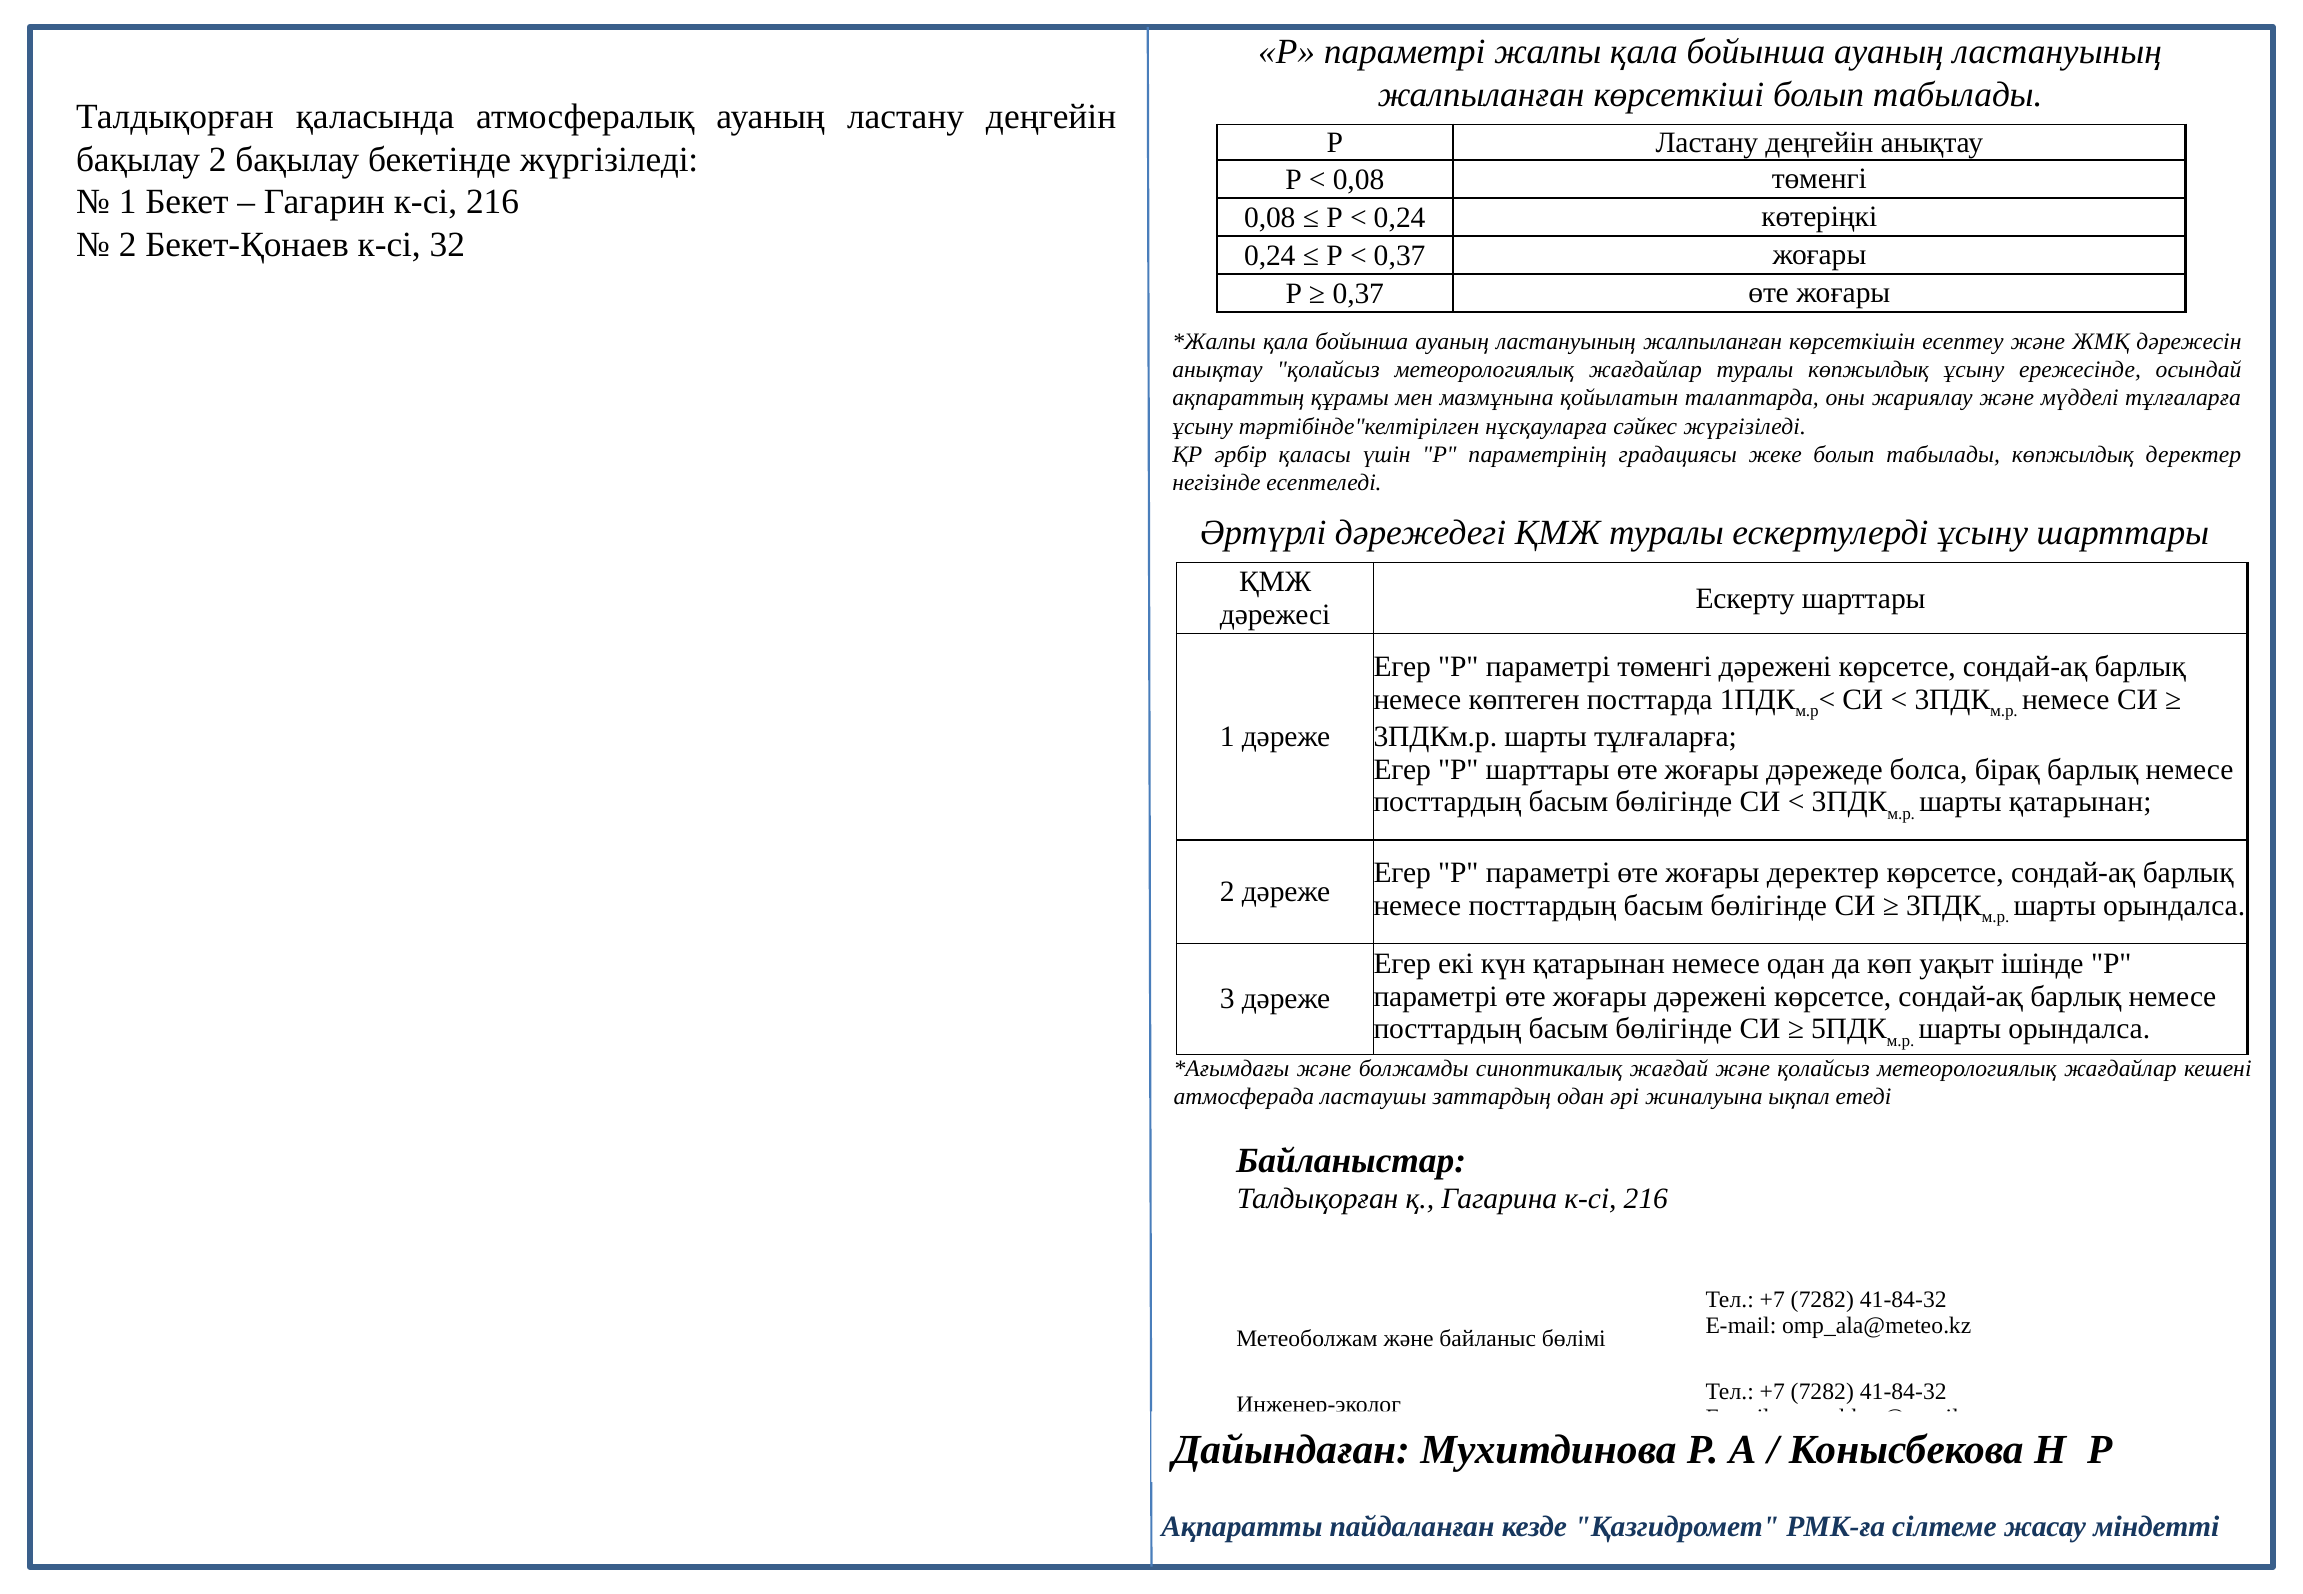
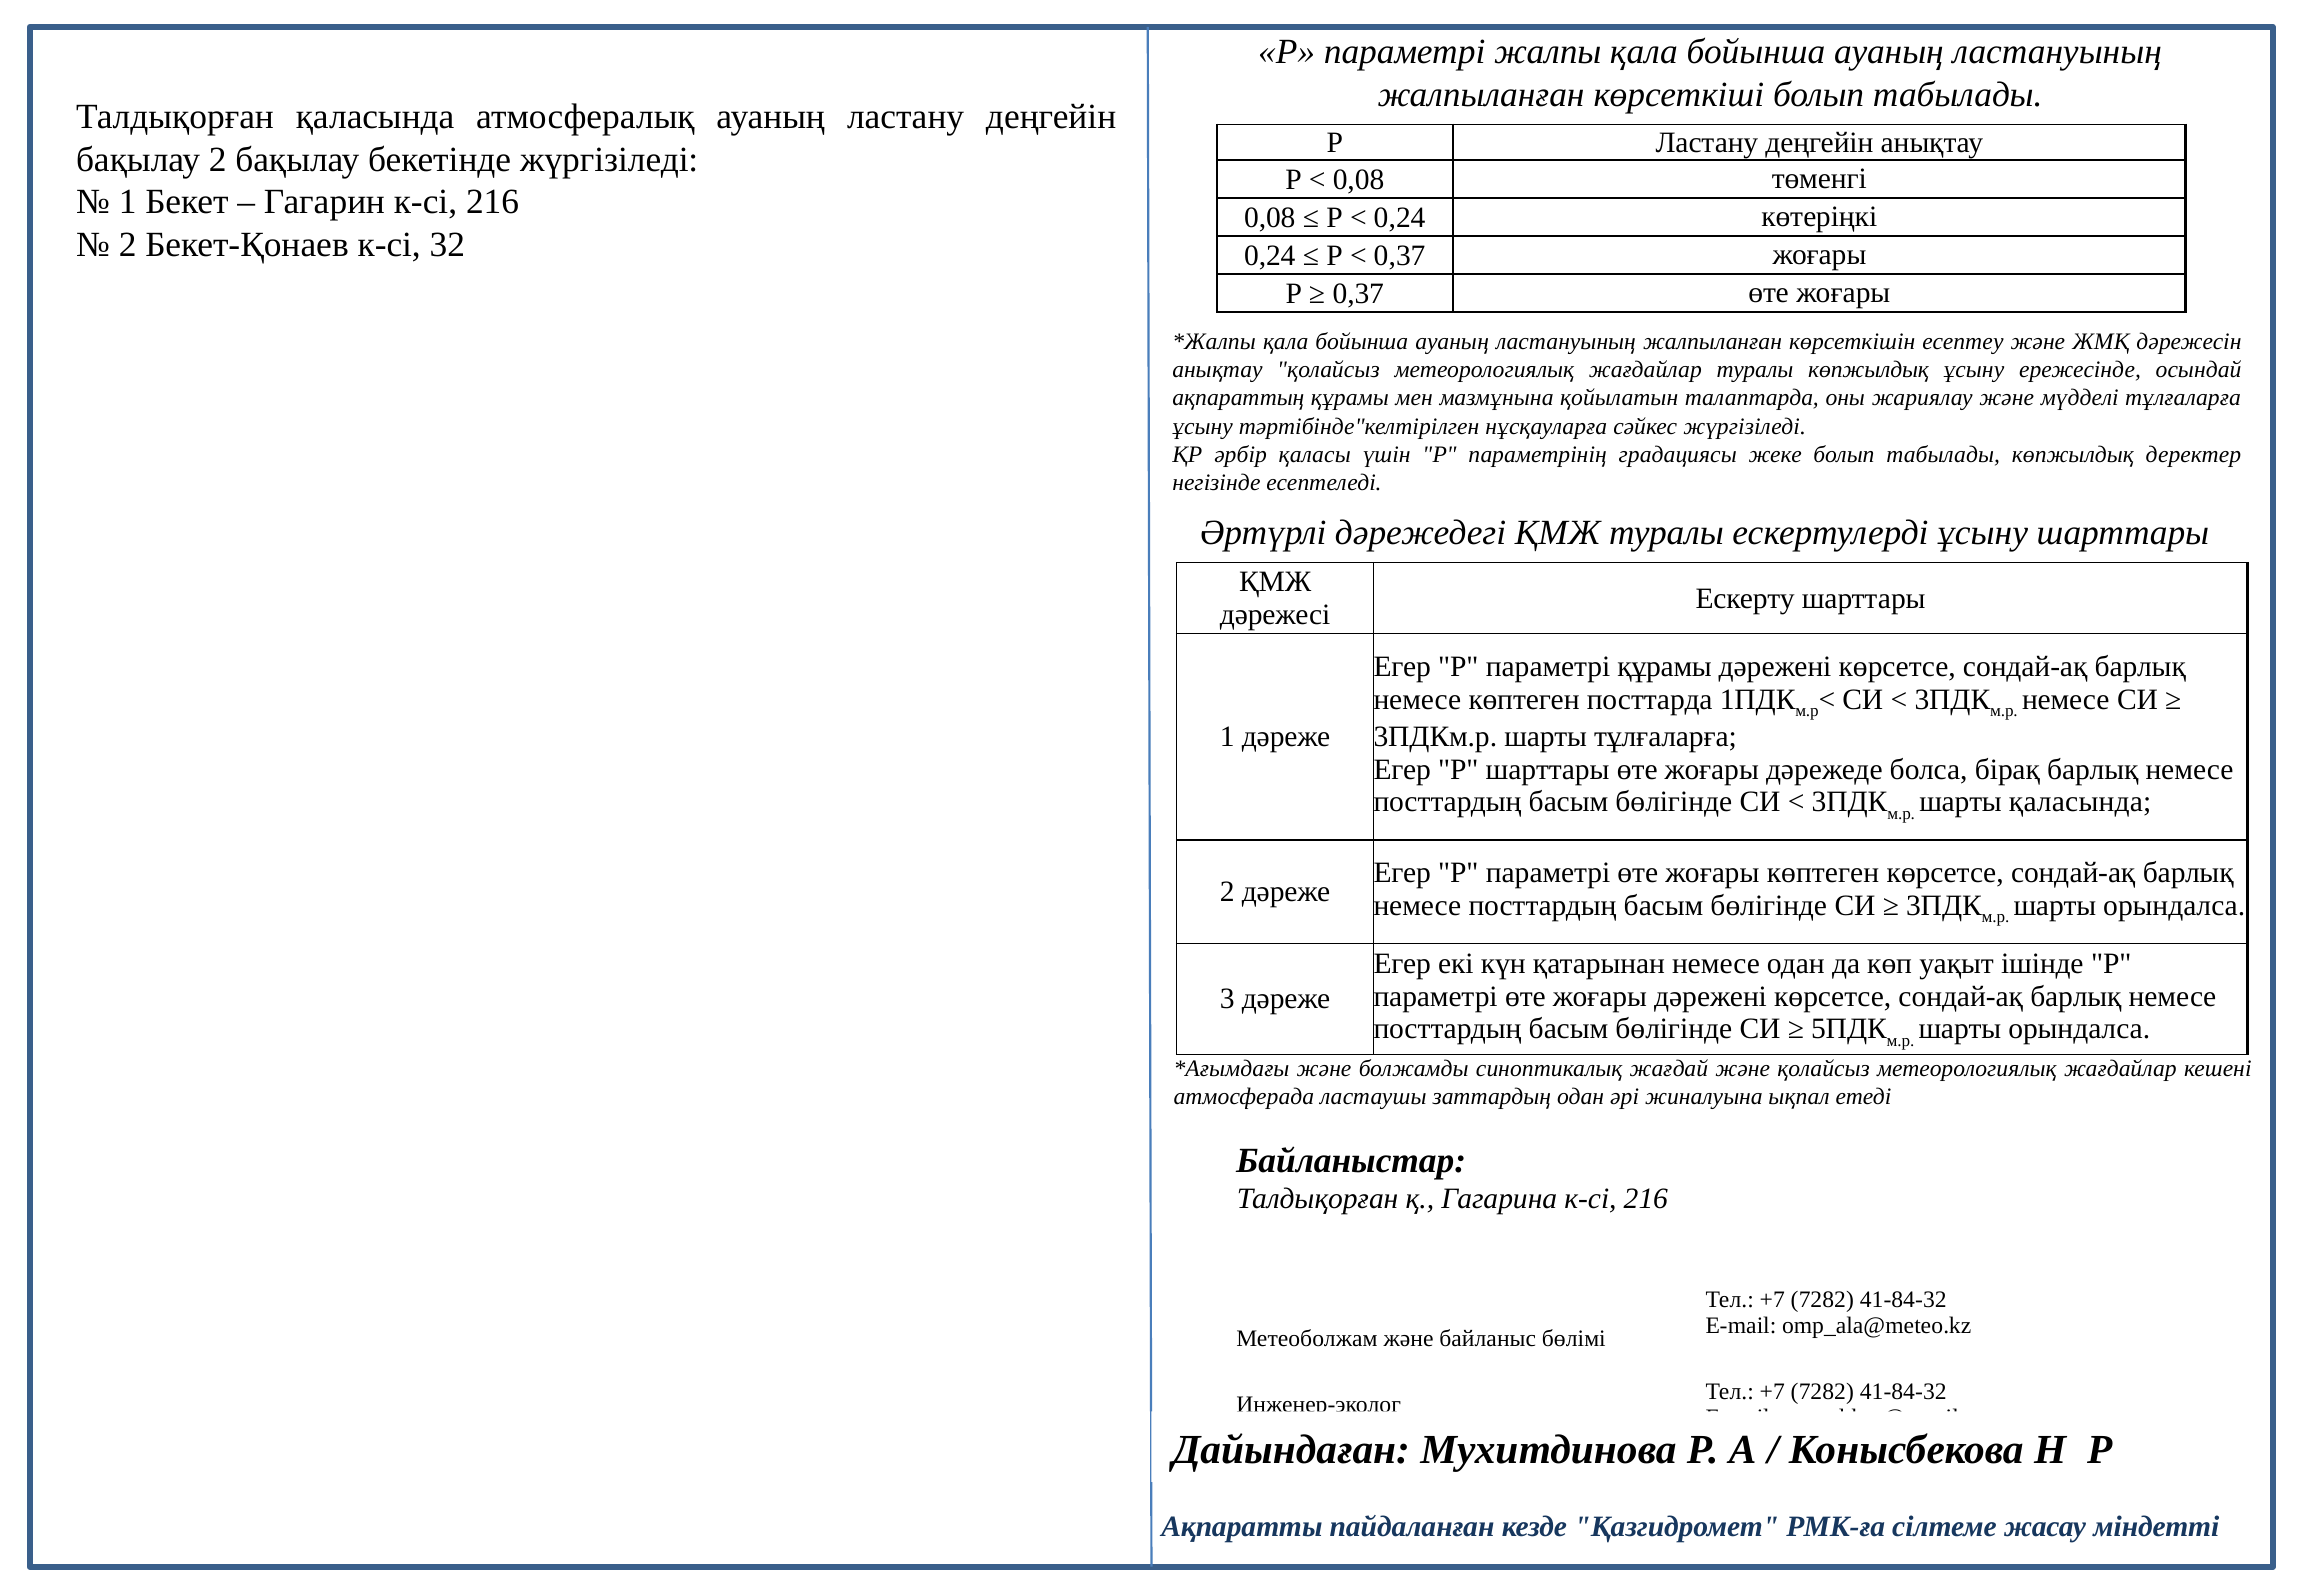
параметрі төменгі: төменгі -> құрамы (1665, 667)
шарты қатарынан: қатарынан -> қаласында (2080, 802)
жоғары деректер: деректер -> көптеген (1823, 873)
